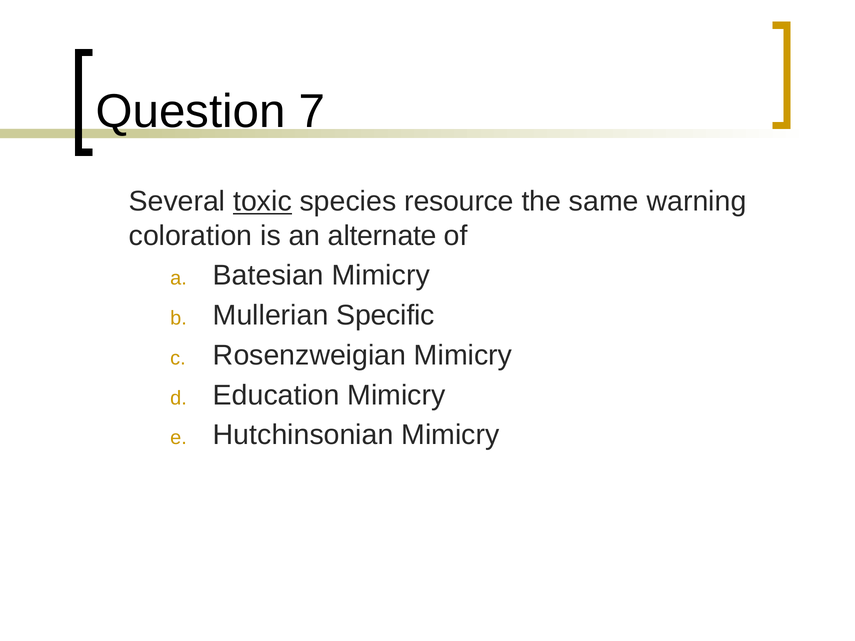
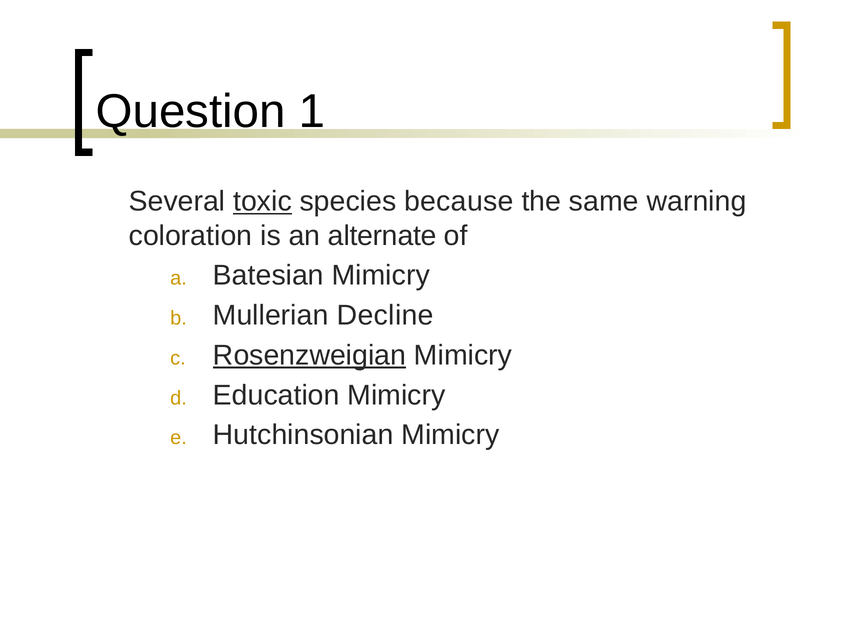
7: 7 -> 1 (312, 112)
resource: resource -> because (459, 202)
Specific: Specific -> Decline (385, 315)
Rosenzweigian underline: none -> present (310, 355)
